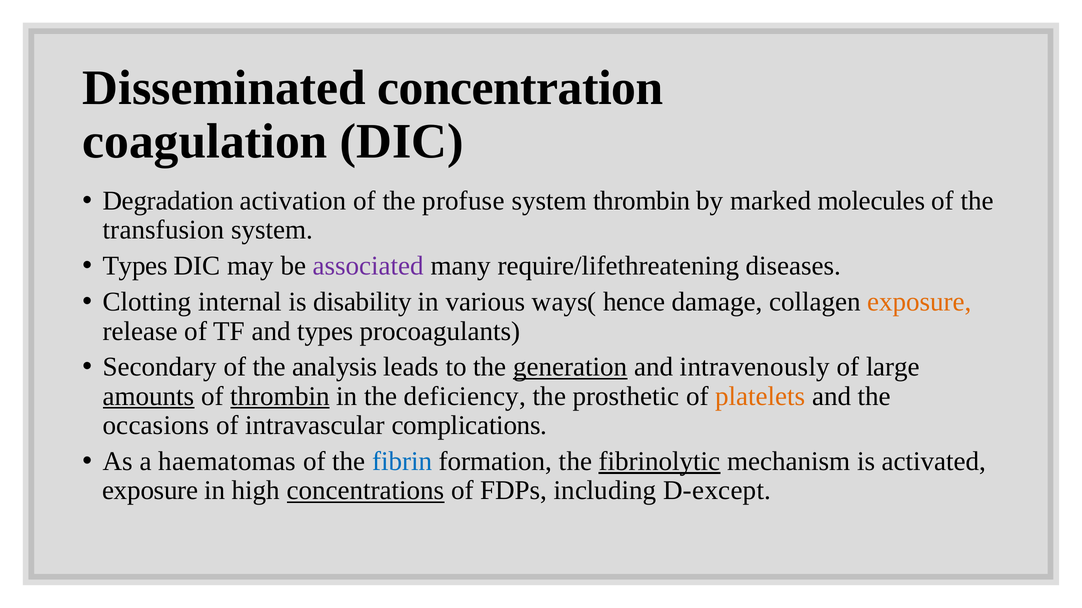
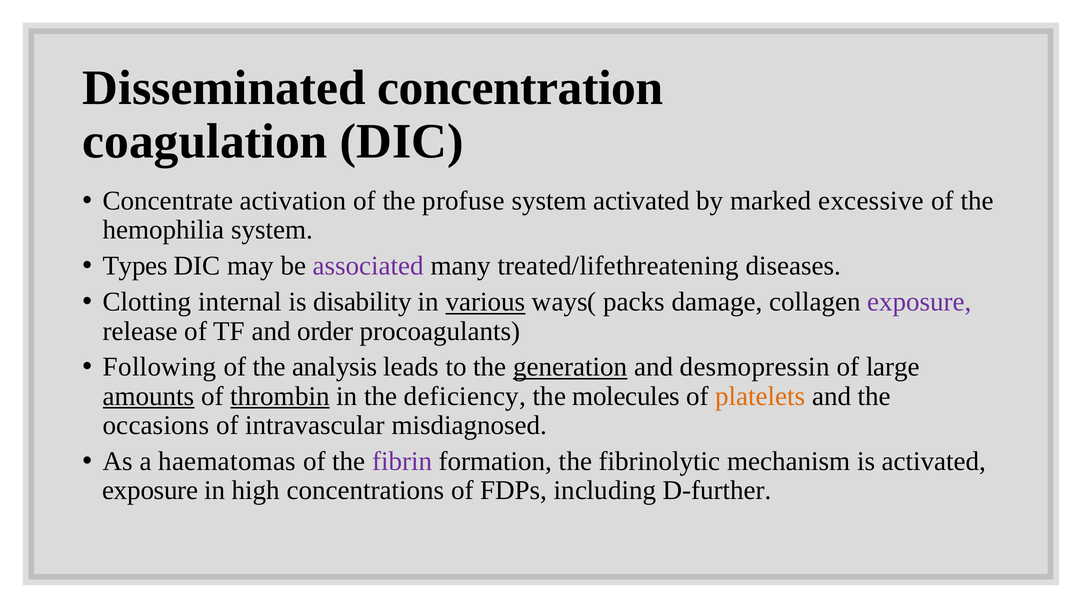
Degradation: Degradation -> Concentrate (168, 201)
system thrombin: thrombin -> activated (642, 201)
molecules: molecules -> excessive (871, 201)
transfusion: transfusion -> hemophilia (164, 230)
require/lifethreatening: require/lifethreatening -> treated/lifethreatening (618, 266)
various underline: none -> present (485, 302)
hence: hence -> packs (634, 302)
exposure colour: orange -> purple (920, 302)
and types: types -> order (325, 331)
Secondary: Secondary -> Following (160, 367)
intravenously: intravenously -> desmopressin (755, 367)
prosthetic: prosthetic -> molecules (626, 397)
complications: complications -> misdiagnosed (469, 426)
fibrin colour: blue -> purple (402, 462)
fibrinolytic underline: present -> none (660, 462)
concentrations underline: present -> none (366, 491)
D-except: D-except -> D-further (717, 491)
